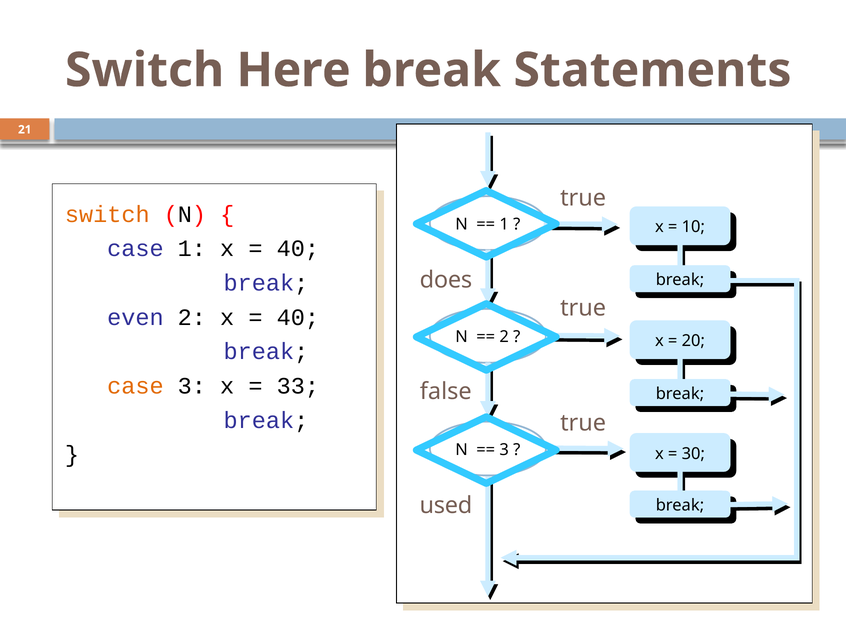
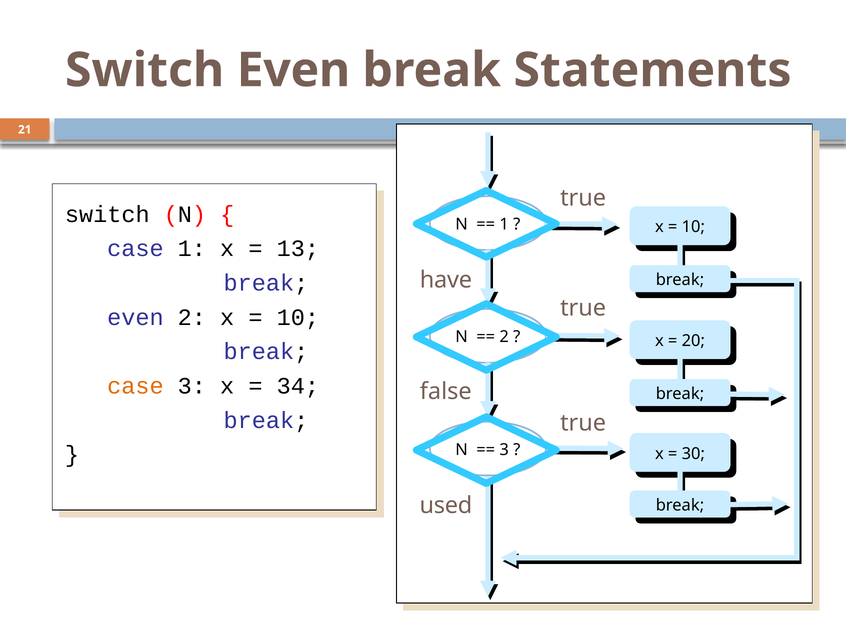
Switch Here: Here -> Even (293, 70)
switch colour: orange -> black (107, 215)
40: 40 -> 13 (298, 249)
does: does -> have (446, 280)
40: 40 -> 10 (298, 318)
33: 33 -> 34 (298, 386)
